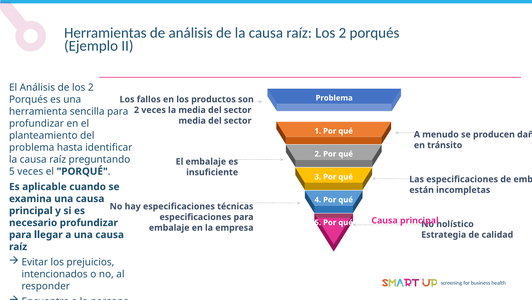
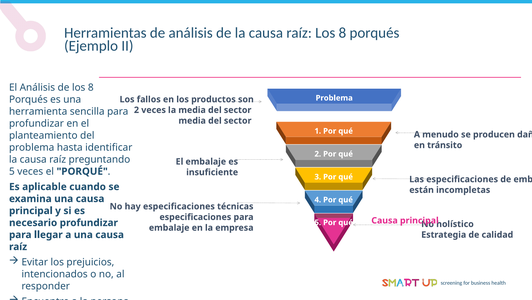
raíz Los 2: 2 -> 8 (342, 33)
de los 2: 2 -> 8 (91, 87)
